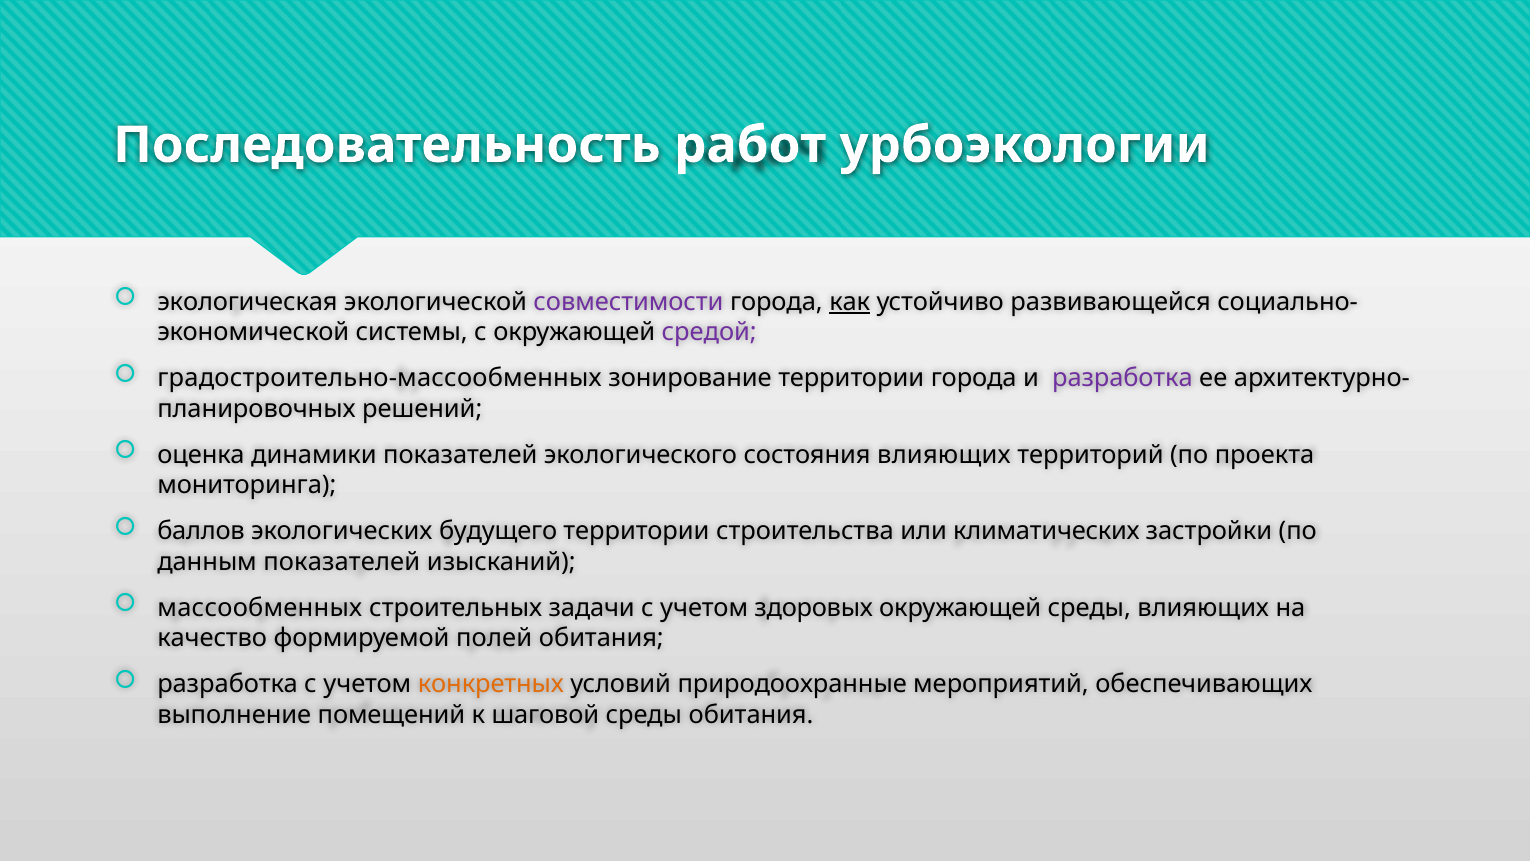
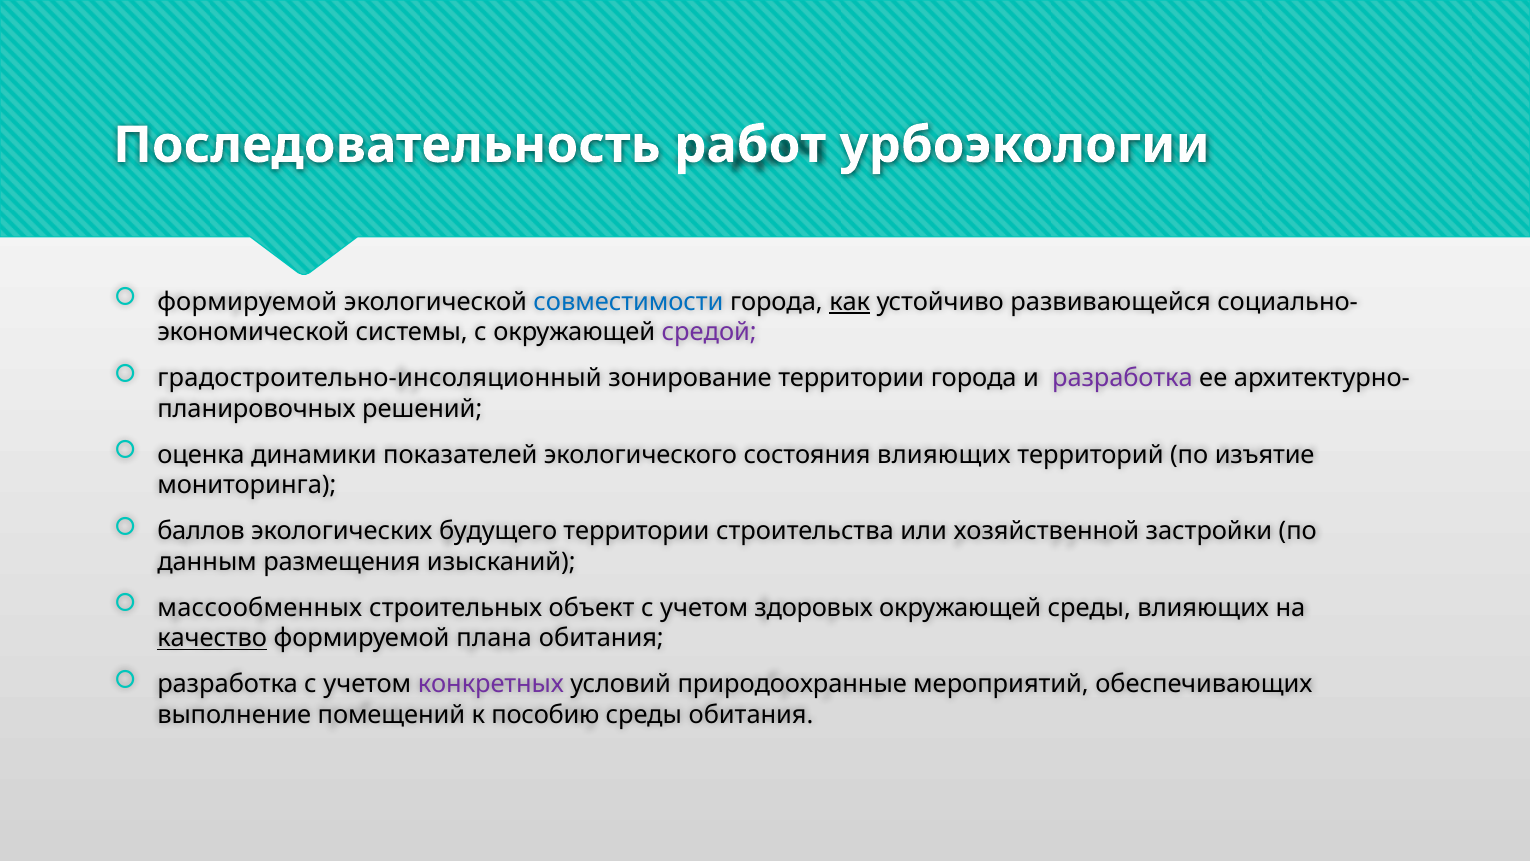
экологическая: экологическая -> формируемой (247, 302)
совместимости colour: purple -> blue (629, 302)
градостроительно-массообменных: градостроительно-массообменных -> градостроительно-инсоляционный (379, 378)
проекта: проекта -> изъятие (1265, 455)
климатических: климатических -> хозяйственной (1046, 531)
данным показателей: показателей -> размещения (342, 562)
задачи: задачи -> объект (592, 608)
качество underline: none -> present (212, 638)
полей: полей -> плана (494, 638)
конкретных colour: orange -> purple (491, 684)
шаговой: шаговой -> пособию (545, 715)
